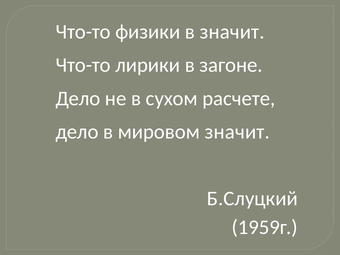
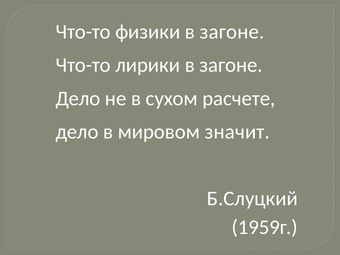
физики в значит: значит -> загоне (232, 32)
